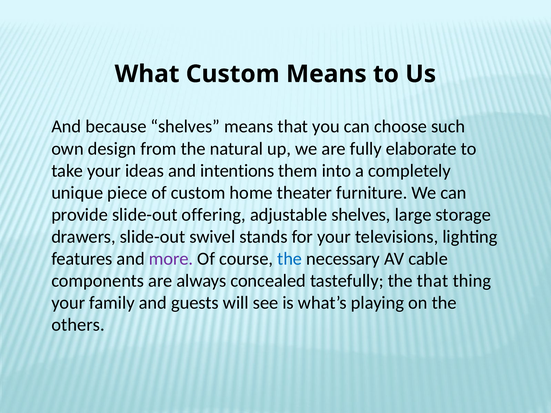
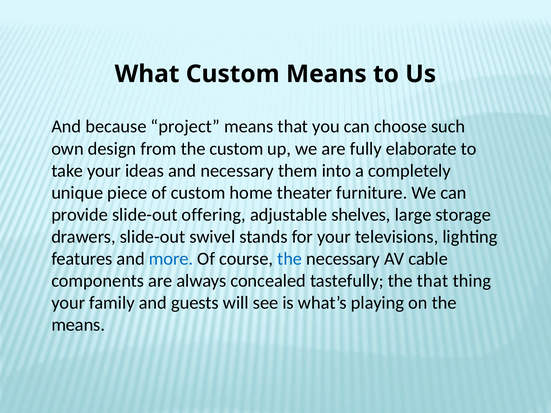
because shelves: shelves -> project (185, 127)
the natural: natural -> custom (237, 149)
and intentions: intentions -> necessary (237, 171)
more colour: purple -> blue (171, 259)
others: others -> means (78, 325)
